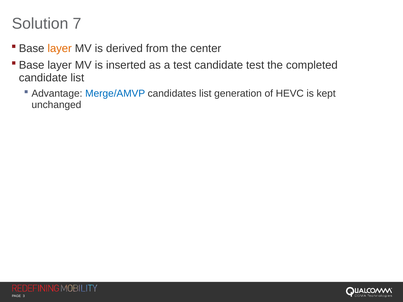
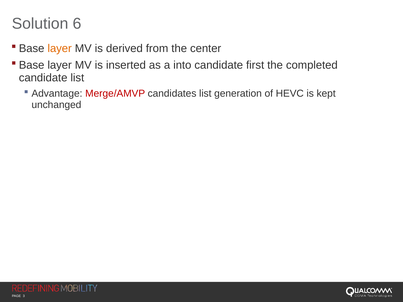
7: 7 -> 6 (77, 24)
a test: test -> into (182, 65)
candidate test: test -> first (255, 65)
Merge/AMVP colour: blue -> red (115, 93)
